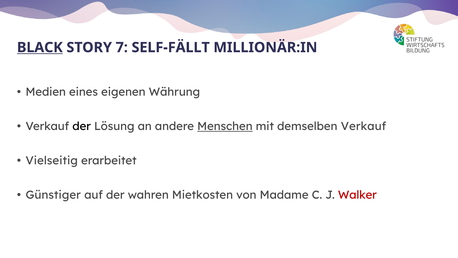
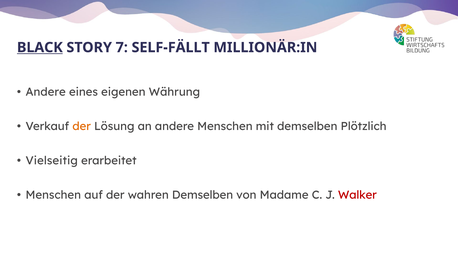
Medien: Medien -> Andere (46, 92)
der colour: black -> orange (82, 126)
Menschen underline: present -> none (225, 126)
demselben Verkauf: Verkauf -> Plötzlich (364, 126)
Günstiger: Günstiger -> Menschen (53, 195)
wahren Mietkosten: Mietkosten -> Demselben (203, 195)
